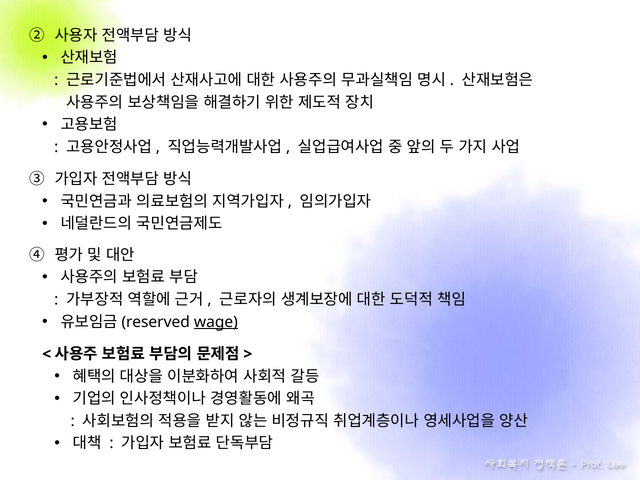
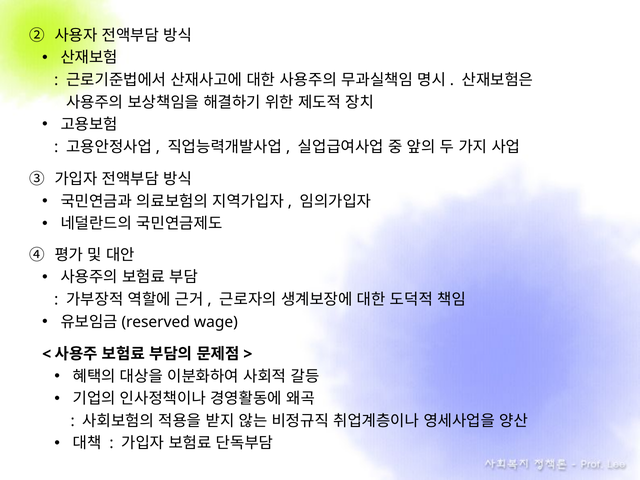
wage underline: present -> none (216, 322)
